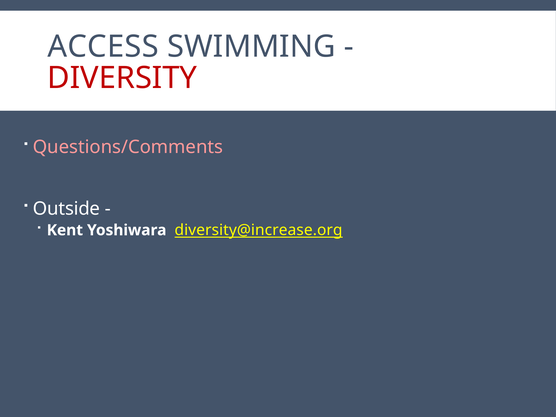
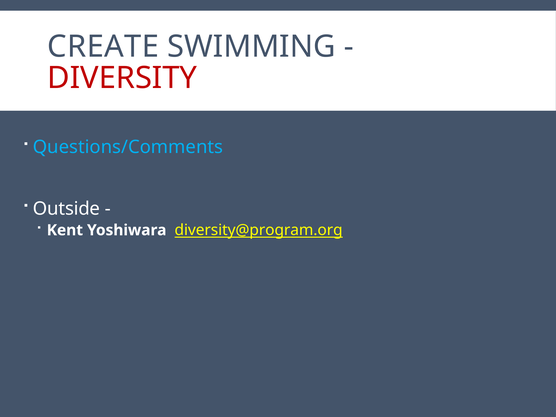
ACCESS: ACCESS -> CREATE (103, 47)
Questions/Comments colour: pink -> light blue (128, 147)
diversity@increase.org: diversity@increase.org -> diversity@program.org (259, 230)
